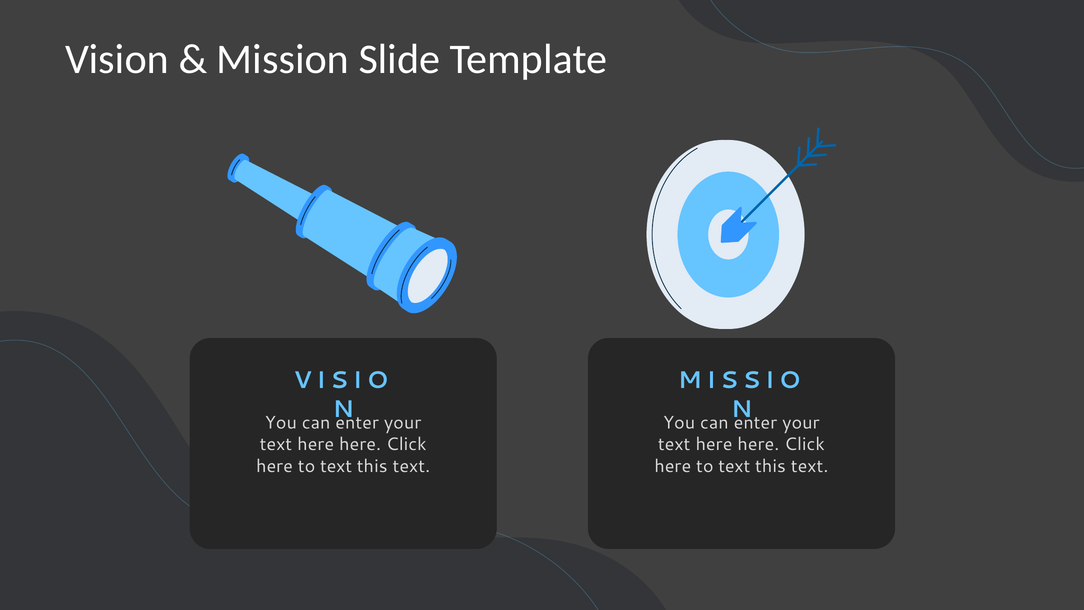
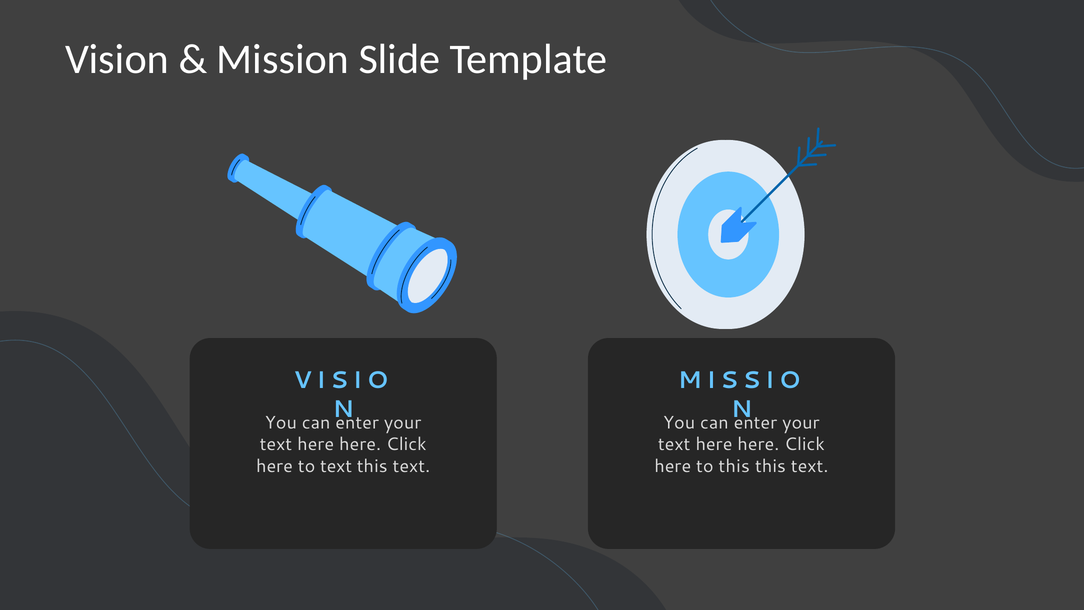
text: text -> this (734, 466)
